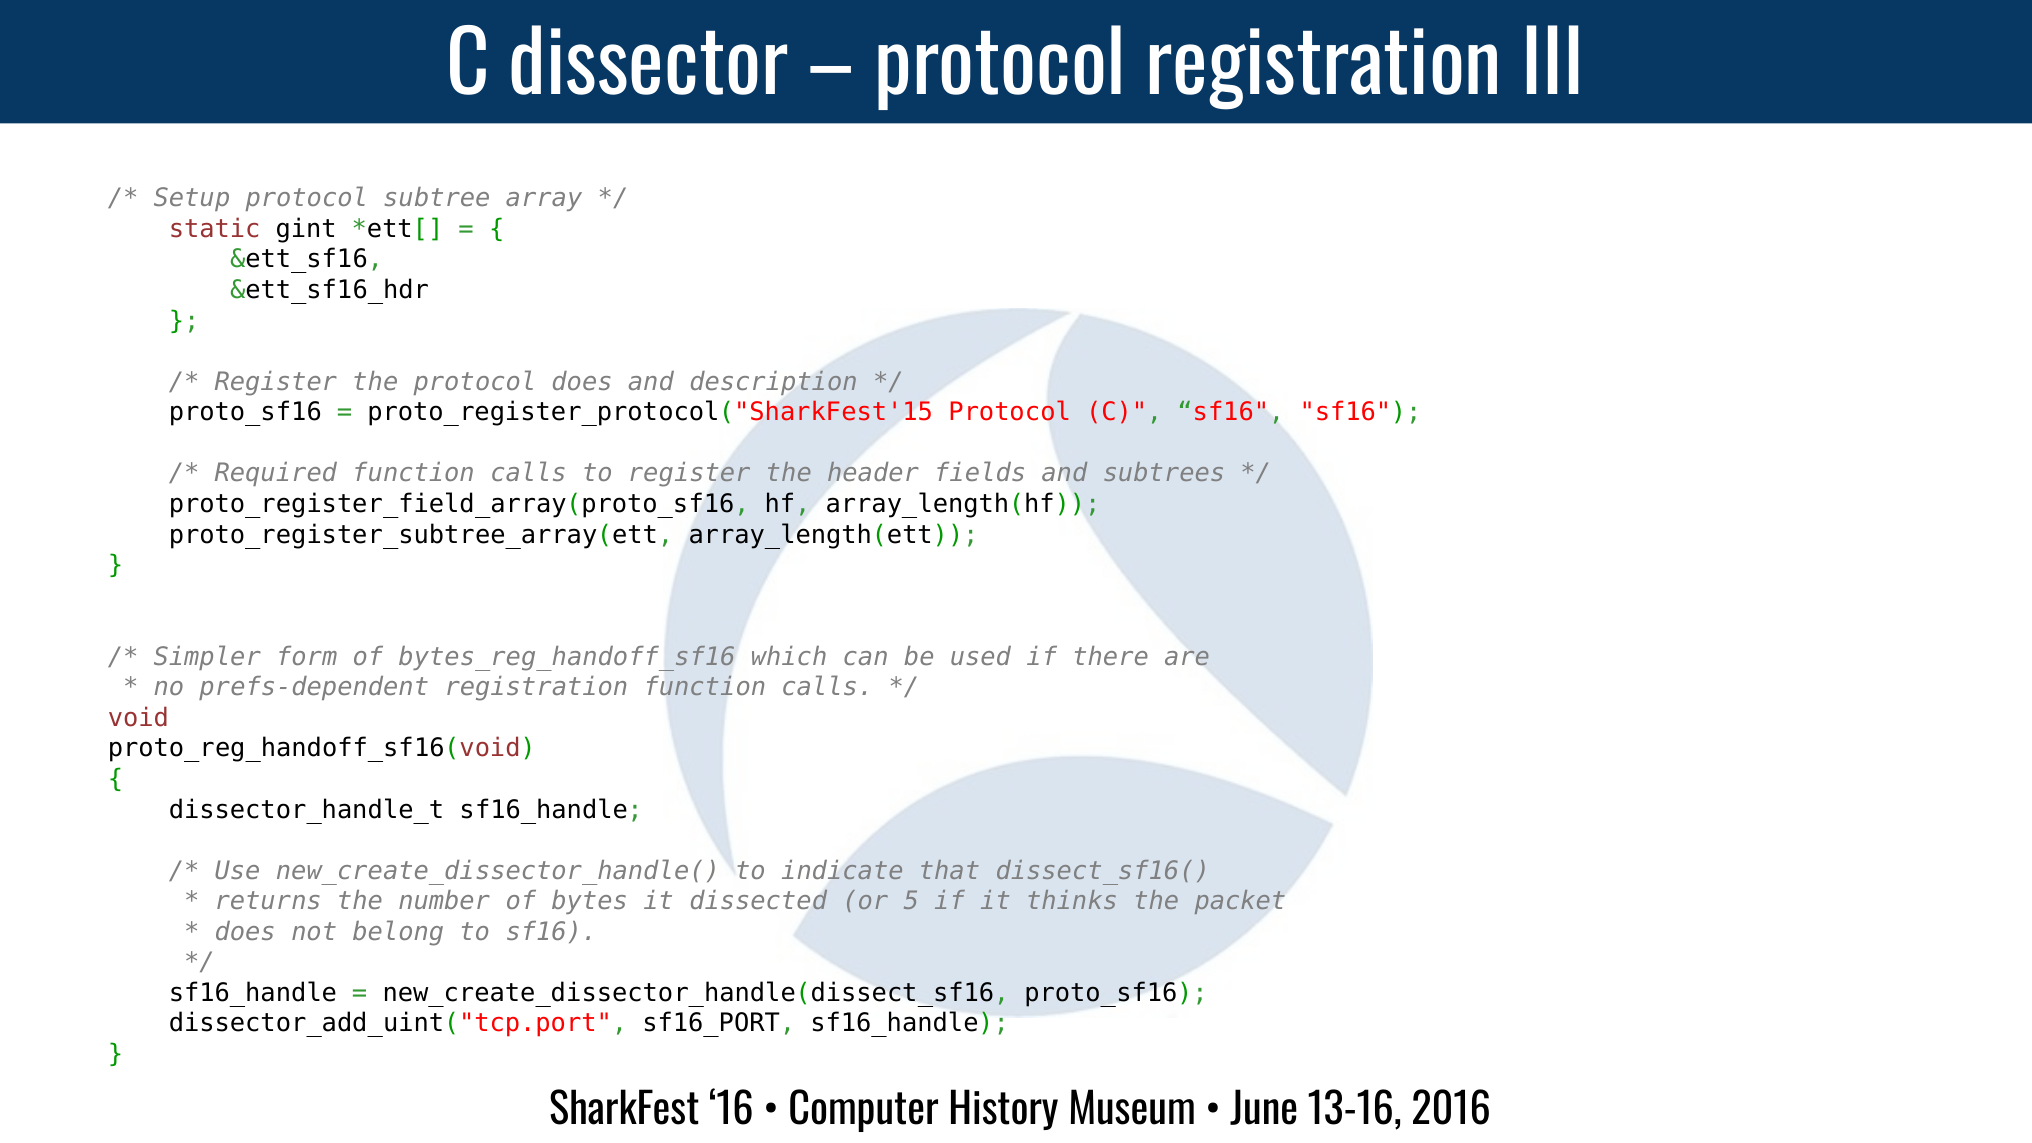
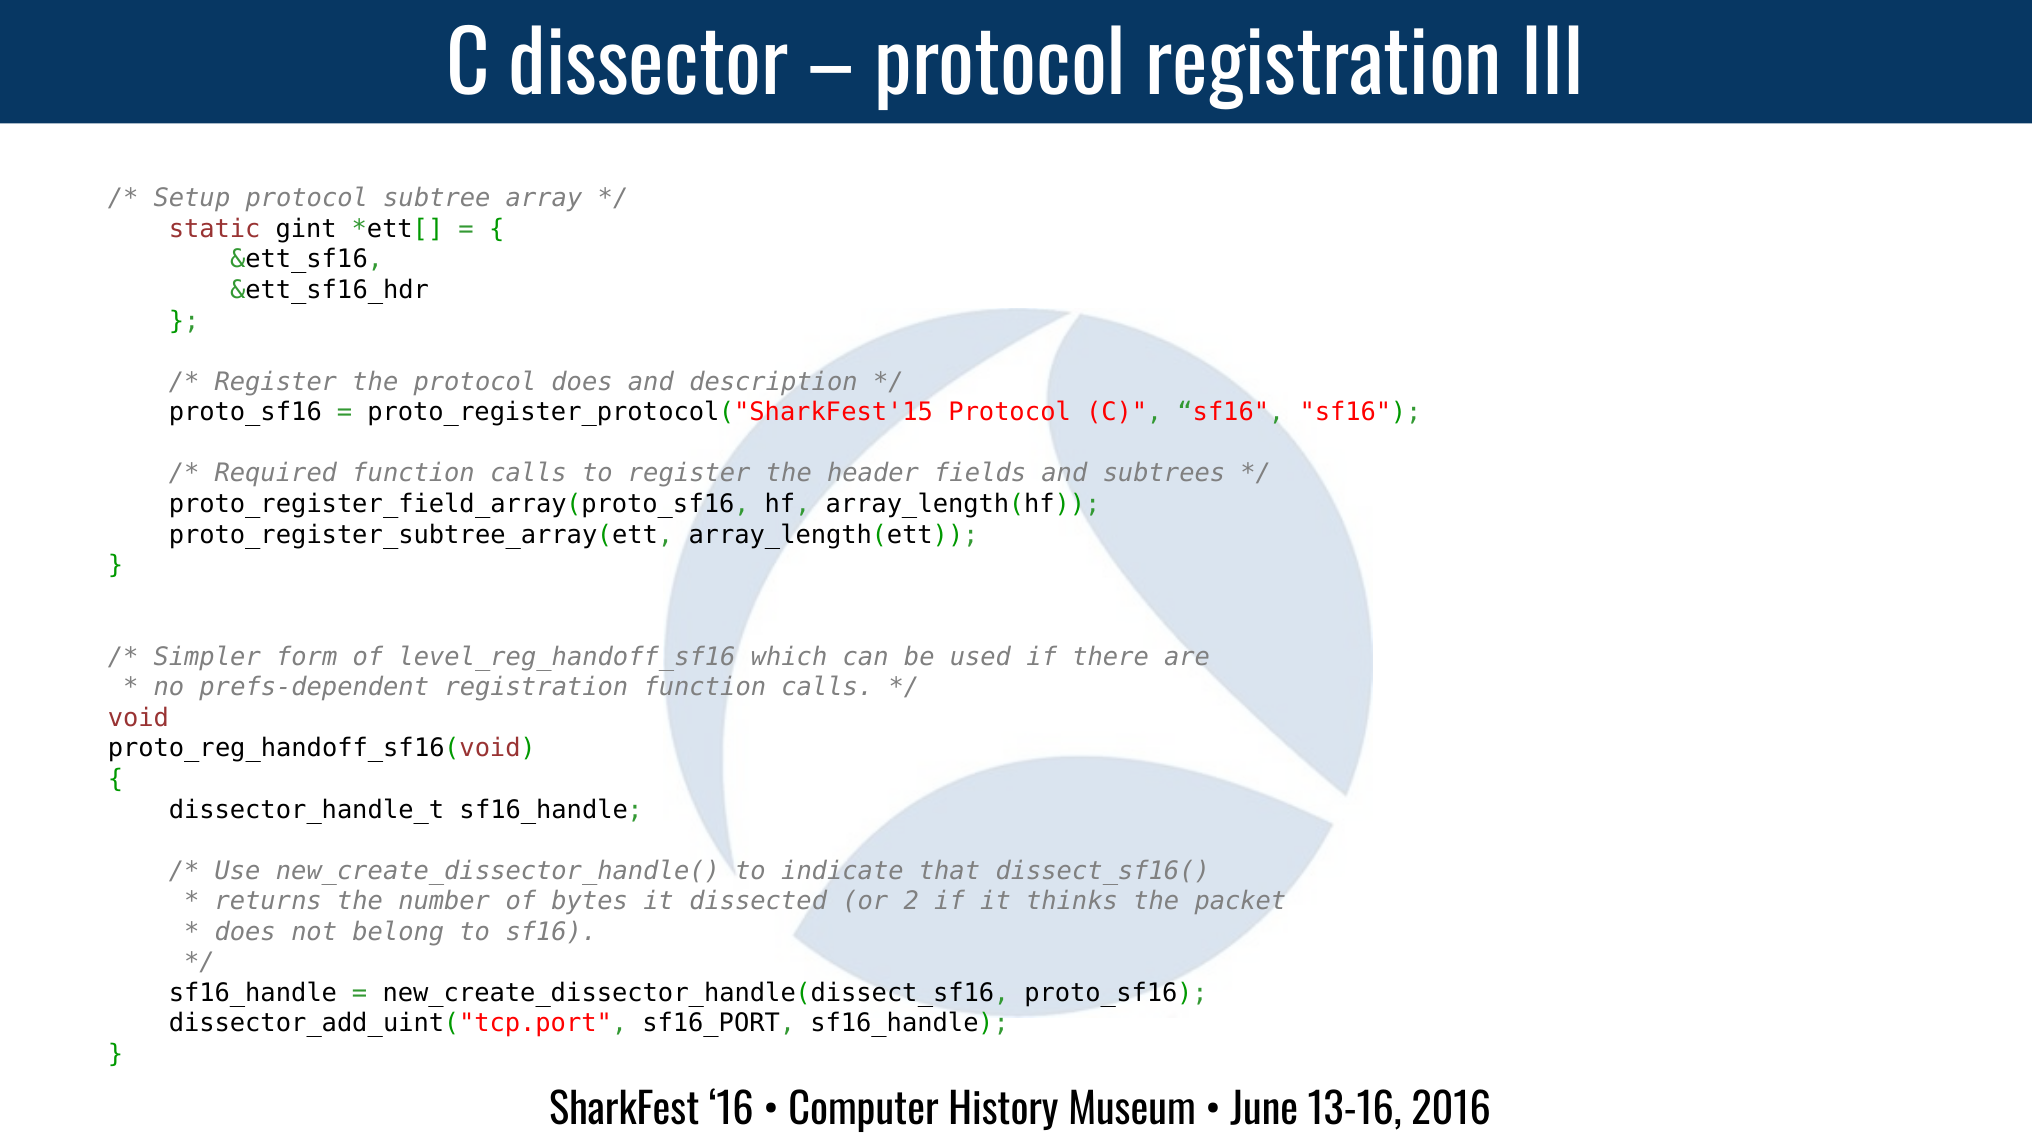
bytes_reg_handoff_sf16: bytes_reg_handoff_sf16 -> level_reg_handoff_sf16 (567, 657)
5: 5 -> 2 (911, 901)
